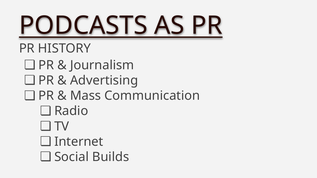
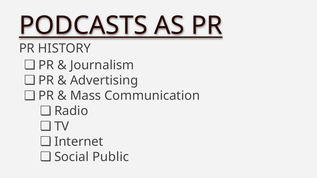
Builds: Builds -> Public (111, 157)
